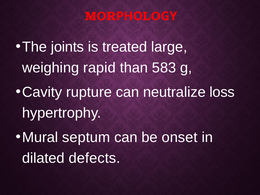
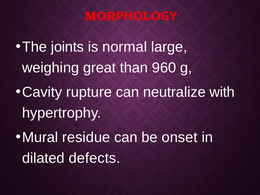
treated: treated -> normal (125, 47)
rapid: rapid -> great (99, 68)
583: 583 -> 960 (164, 68)
loss: loss -> with (222, 92)
septum: septum -> residue (86, 137)
